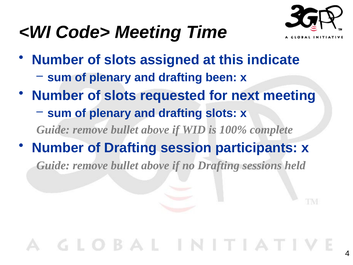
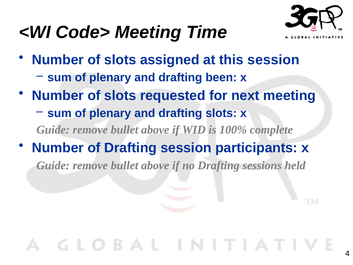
this indicate: indicate -> session (273, 60)
